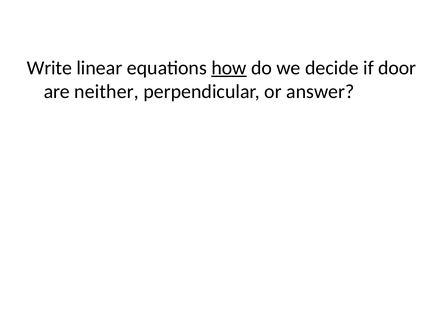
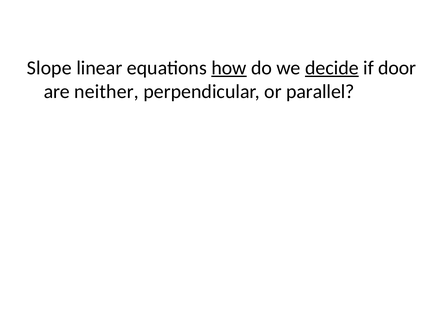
Write: Write -> Slope (49, 68)
decide underline: none -> present (332, 68)
answer: answer -> parallel (320, 92)
